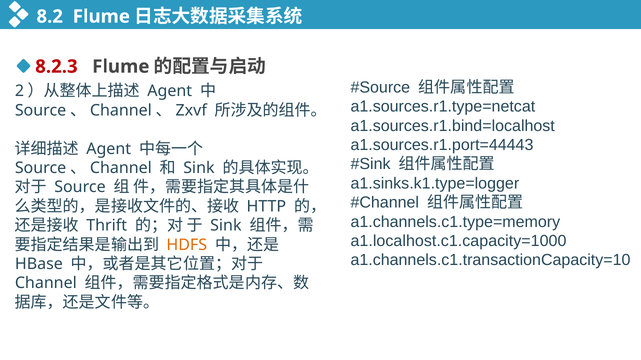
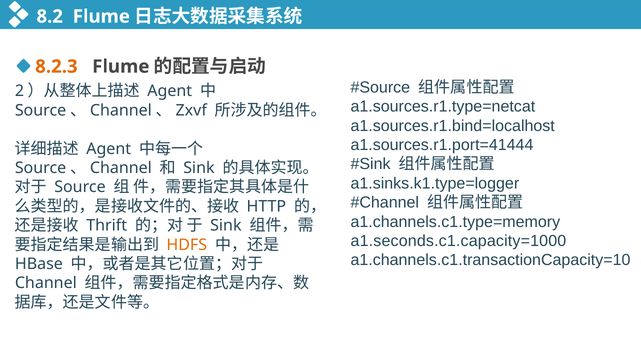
8.2.3 colour: red -> orange (56, 67)
a1.sources.r1.port=44443: a1.sources.r1.port=44443 -> a1.sources.r1.port=41444 (442, 145)
a1.localhost.c1.capacity=1000: a1.localhost.c1.capacity=1000 -> a1.seconds.c1.capacity=1000 (458, 241)
